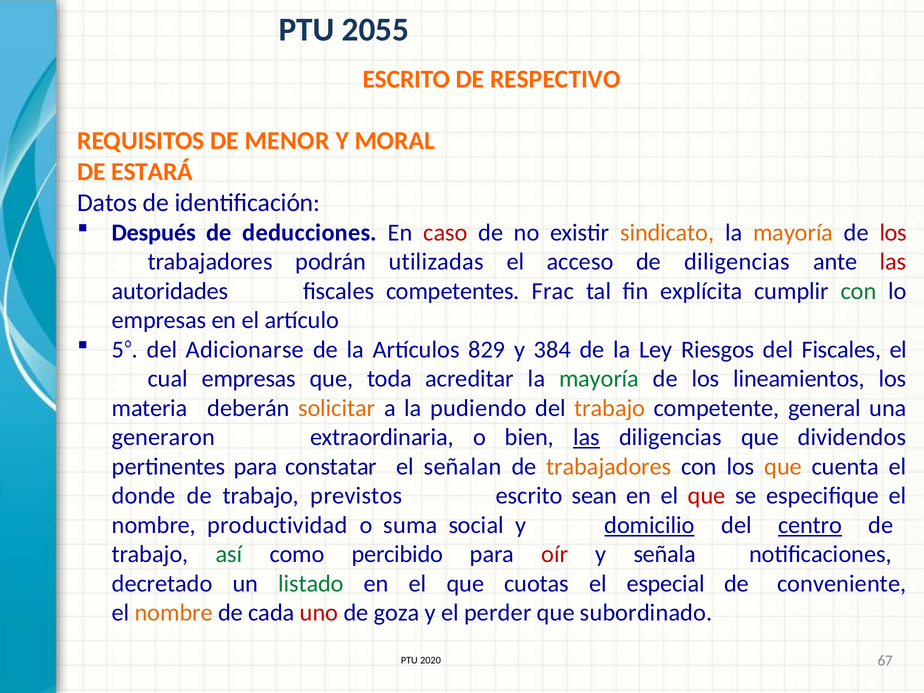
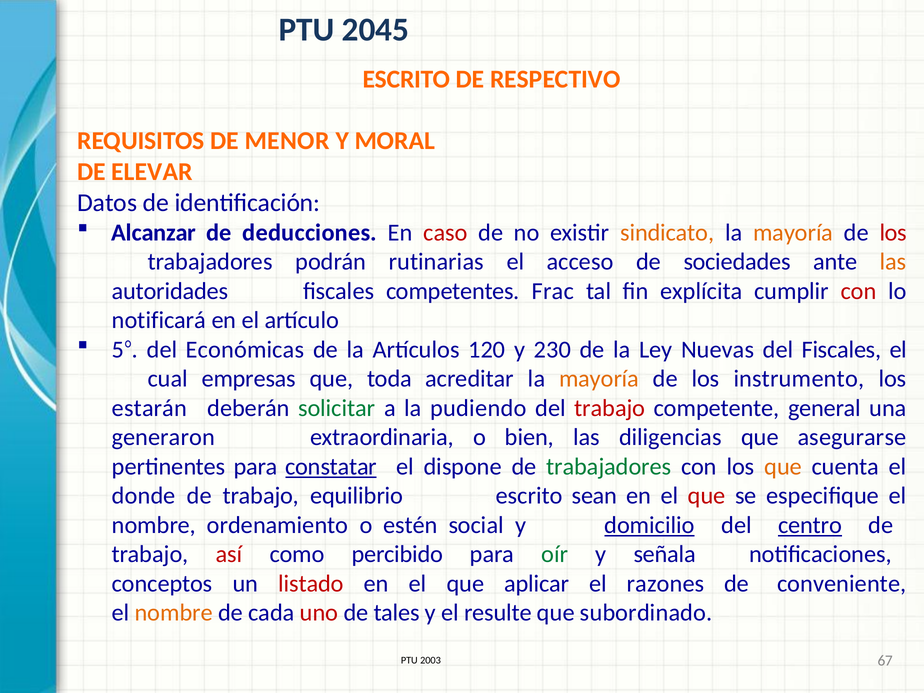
2055: 2055 -> 2045 (376, 30)
ESTARÁ: ESTARÁ -> ELEVAR (152, 172)
Después: Después -> Alcanzar (154, 233)
utilizadas: utilizadas -> rutinarias (436, 262)
de diligencias: diligencias -> sociedades (737, 262)
las colour: red -> orange (893, 262)
con colour: green -> red (859, 291)
empresas: empresas -> notificará (159, 320)
Adicionarse: Adicionarse -> Económicas (245, 350)
829: 829 -> 120 (487, 350)
384: 384 -> 230 (552, 350)
Riesgos: Riesgos -> Nuevas (718, 350)
mayoría colour: green -> orange (599, 379)
lineamientos: lineamientos -> instrumento (799, 379)
materia: materia -> estarán (149, 408)
solicitar colour: orange -> green (337, 408)
trabajo colour: orange -> red (610, 408)
las underline: present -> none (587, 437)
dividendos: dividendos -> asegurarse (852, 437)
constatar underline: none -> present (331, 467)
señalan: señalan -> dispone (463, 467)
trabajadores colour: orange -> green (609, 467)
previstos: previstos -> equilibrio (357, 496)
productividad: productividad -> ordenamiento (278, 525)
suma: suma -> estén (410, 525)
así colour: green -> red (229, 554)
oír colour: red -> green (555, 554)
decretado: decretado -> conceptos (162, 584)
listado colour: green -> red (311, 584)
cuotas: cuotas -> aplicar (537, 584)
especial: especial -> razones (666, 584)
goza: goza -> tales (397, 613)
perder: perder -> resulte (498, 613)
2020: 2020 -> 2003 (430, 661)
